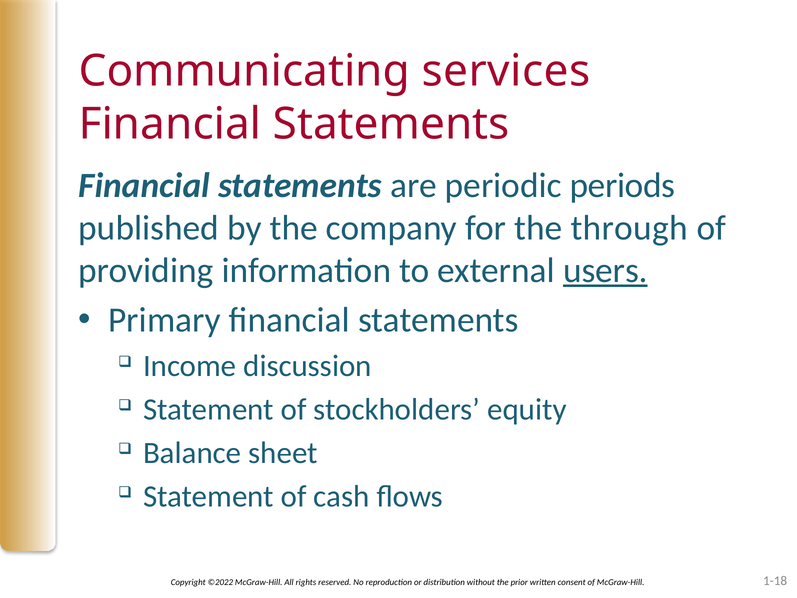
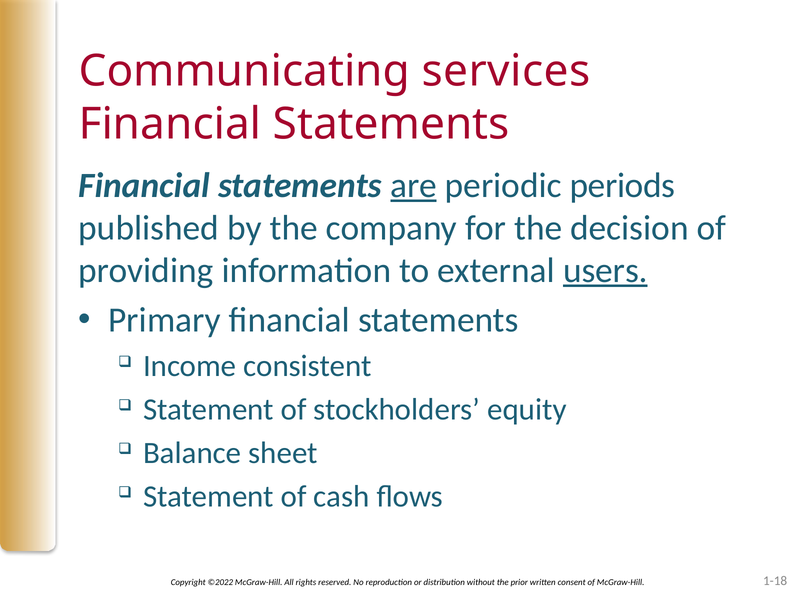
are underline: none -> present (414, 185)
through: through -> decision (629, 228)
discussion: discussion -> consistent (308, 366)
